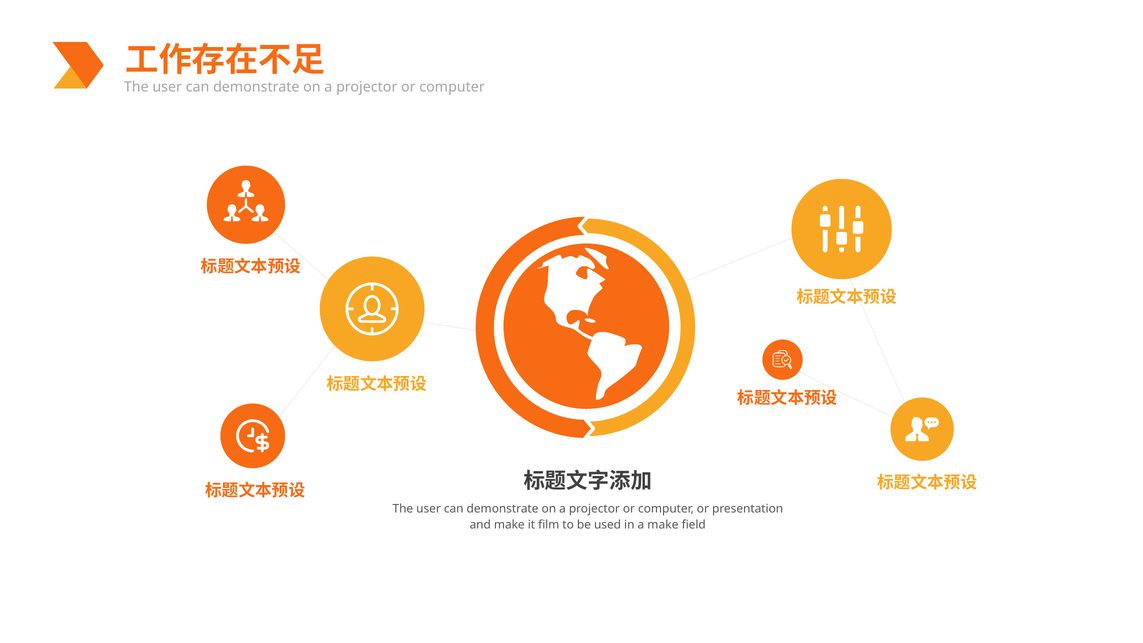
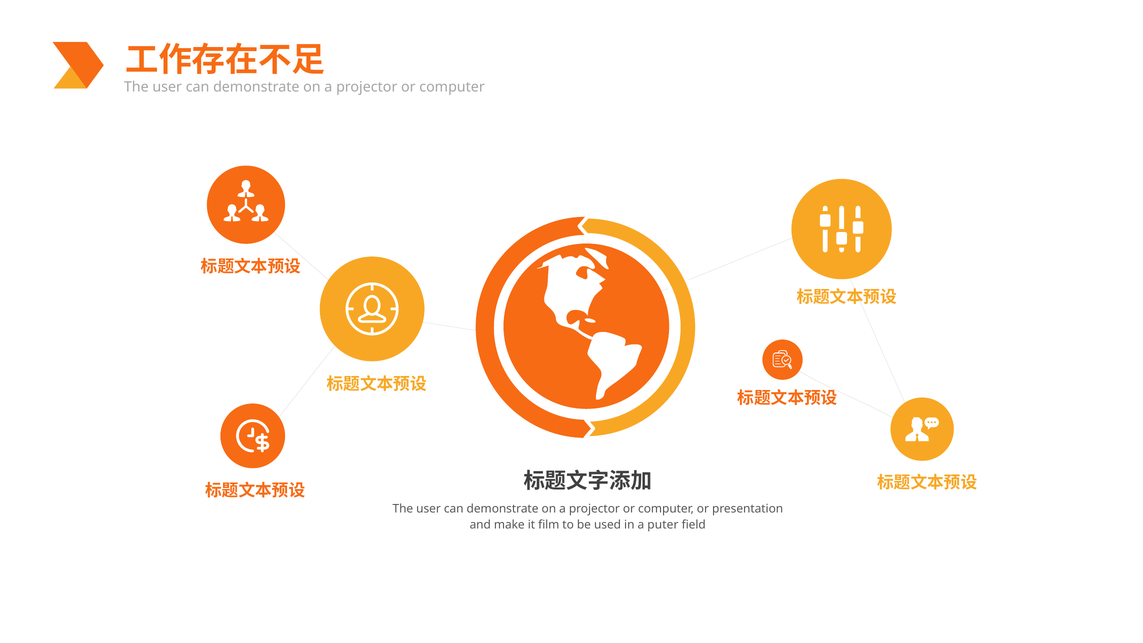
a make: make -> puter (663, 525)
